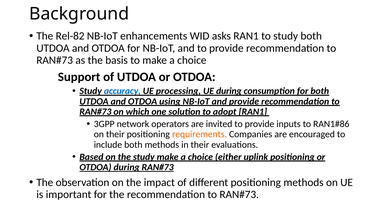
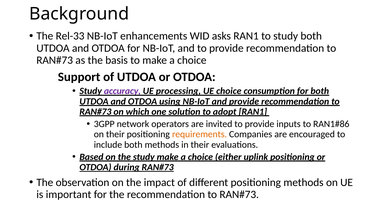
Rel-82: Rel-82 -> Rel-33 (70, 36)
accuracy colour: blue -> purple (122, 91)
UE during: during -> choice (229, 91)
